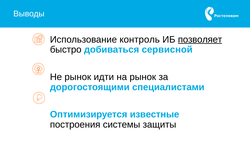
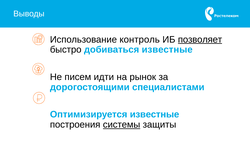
добиваться сервисной: сервисной -> известные (167, 50)
Не рынок: рынок -> писем (78, 77)
системы underline: none -> present (122, 124)
